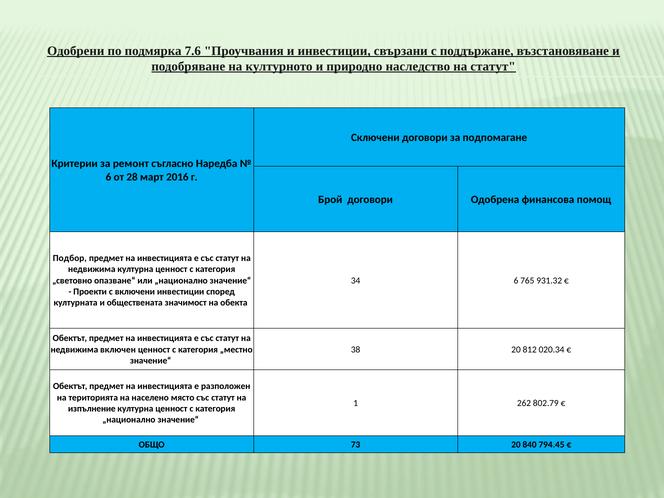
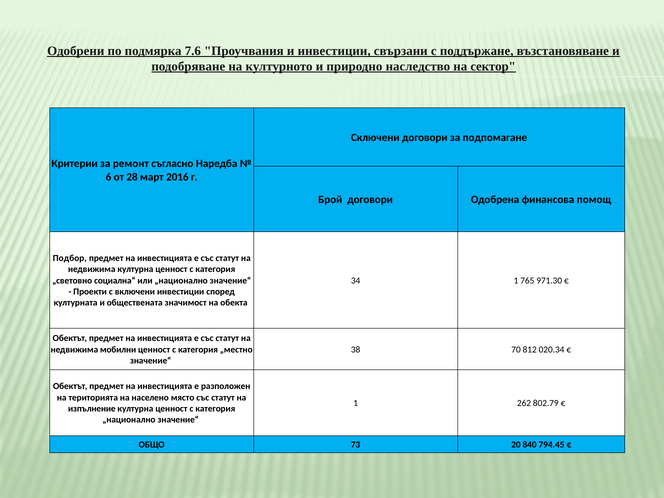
на статут: статут -> сектор (493, 66)
опазване“: опазване“ -> социална“ (115, 281)
34 6: 6 -> 1 (516, 281)
931.32: 931.32 -> 971.30 (549, 281)
включен: включен -> мобилни (118, 349)
38 20: 20 -> 70 (516, 349)
